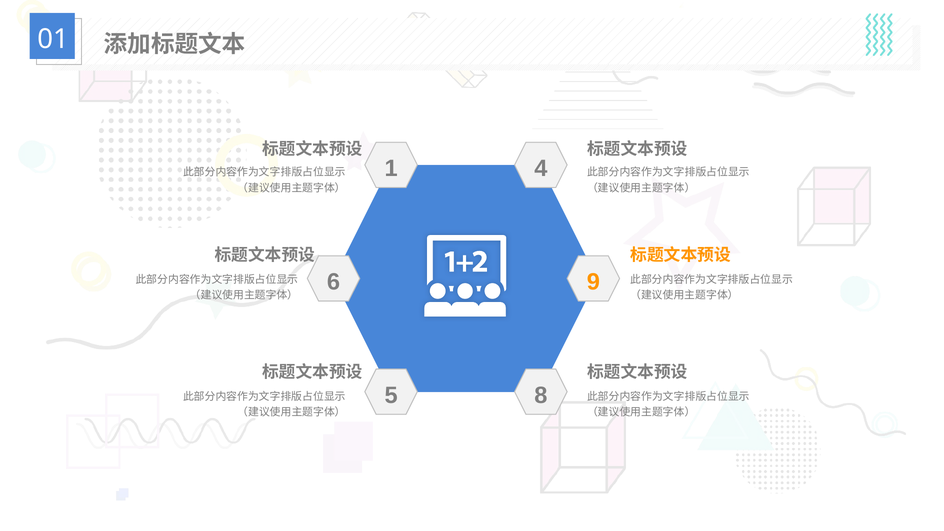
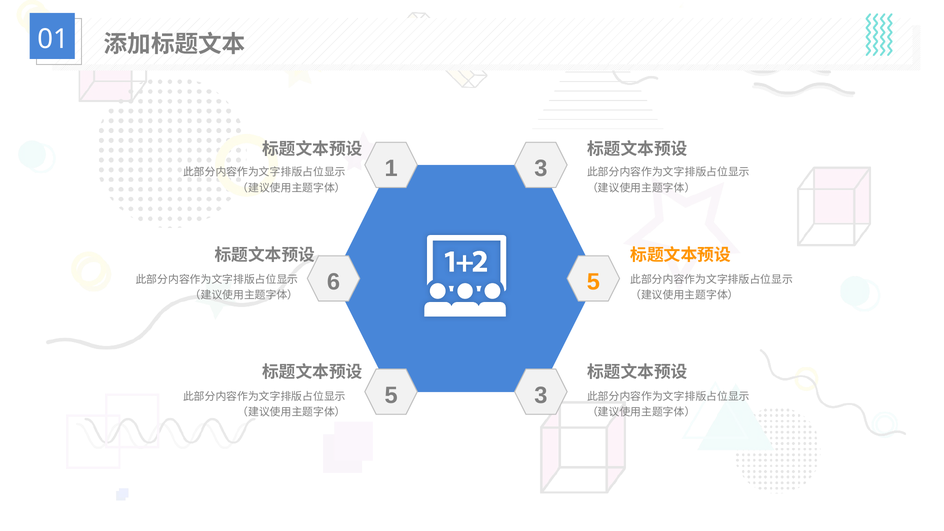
1 4: 4 -> 3 (541, 169)
6 9: 9 -> 5 (593, 282)
5 8: 8 -> 3 (541, 395)
